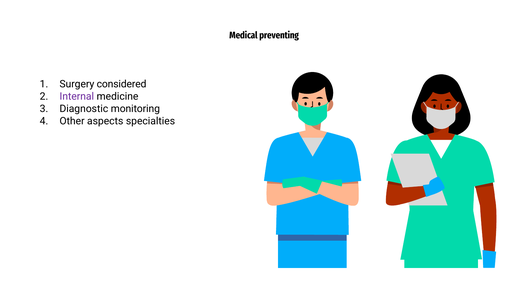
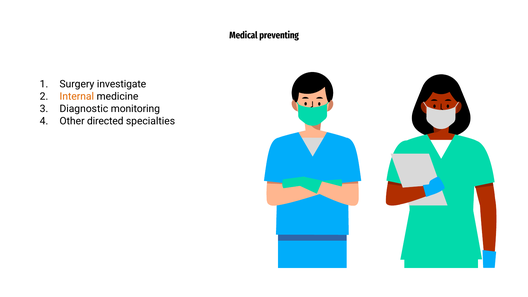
considered: considered -> investigate (122, 84)
Internal colour: purple -> orange (77, 97)
aspects: aspects -> directed (105, 121)
